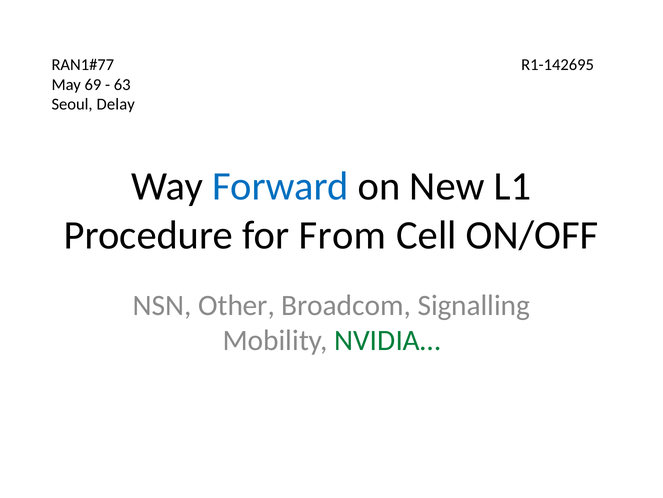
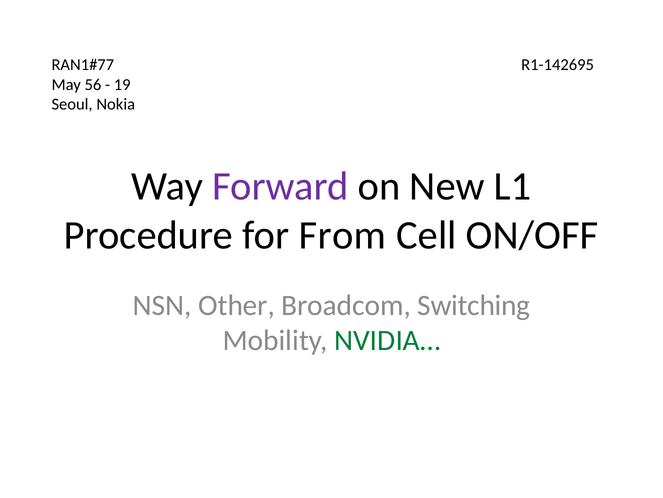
69: 69 -> 56 (93, 84)
63: 63 -> 19 (122, 84)
Delay: Delay -> Nokia (116, 104)
Forward colour: blue -> purple (280, 186)
Signalling: Signalling -> Switching (474, 305)
